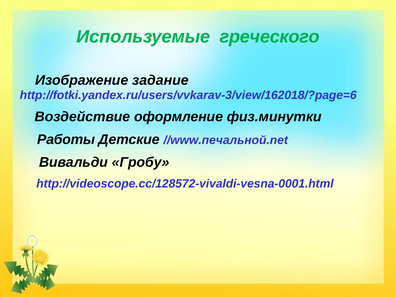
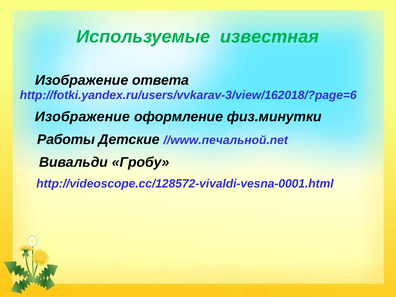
греческого: греческого -> известная (270, 37)
задание: задание -> ответа (160, 80)
Воздействие: Воздействие -> Изображение (82, 117)
